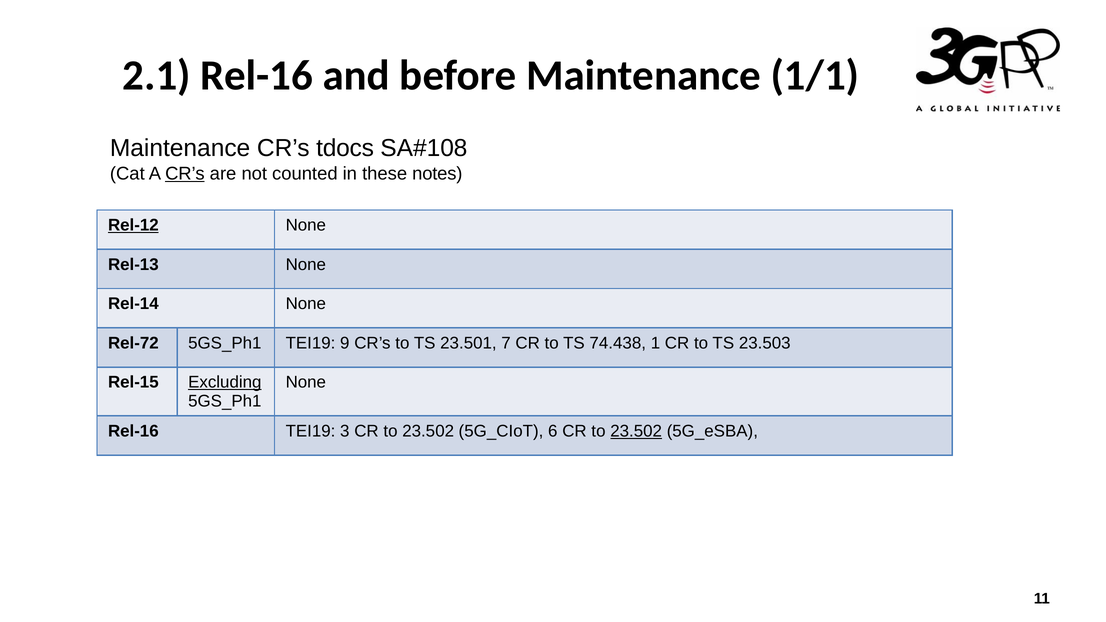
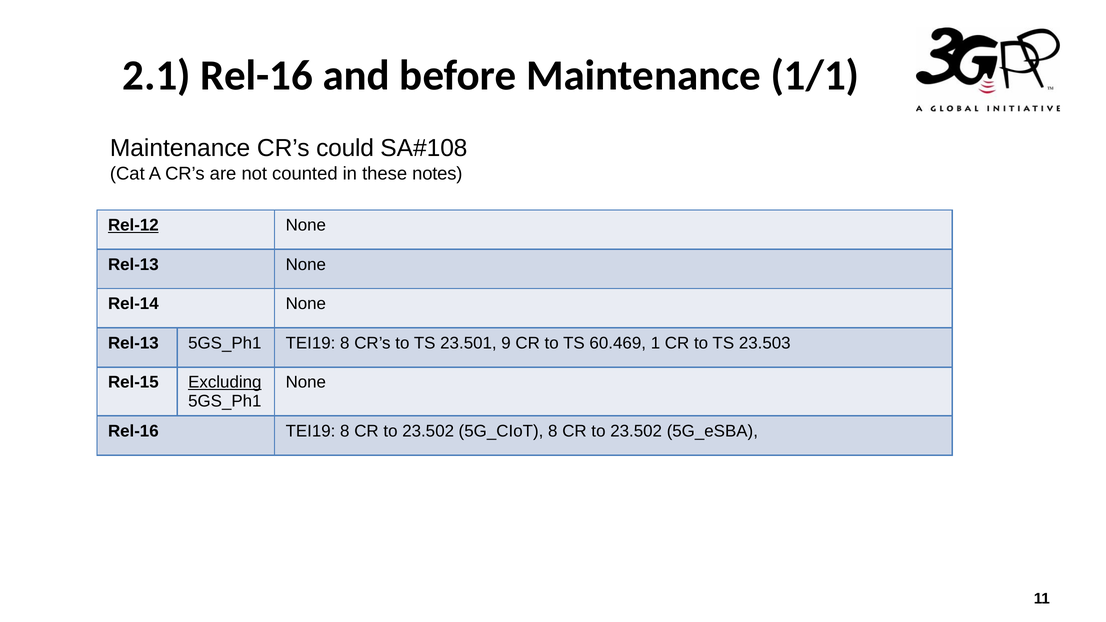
tdocs: tdocs -> could (345, 148)
CR’s underline: present -> none (185, 174)
Rel-72: Rel-72 -> Rel-13 (133, 343)
9: 9 -> 8 (345, 343)
7: 7 -> 9 (506, 343)
74.438: 74.438 -> 60.469 (618, 343)
Rel-16 TEI19 3: 3 -> 8 (345, 431)
6: 6 -> 8 (553, 431)
23.502 underline: present -> none (636, 431)
